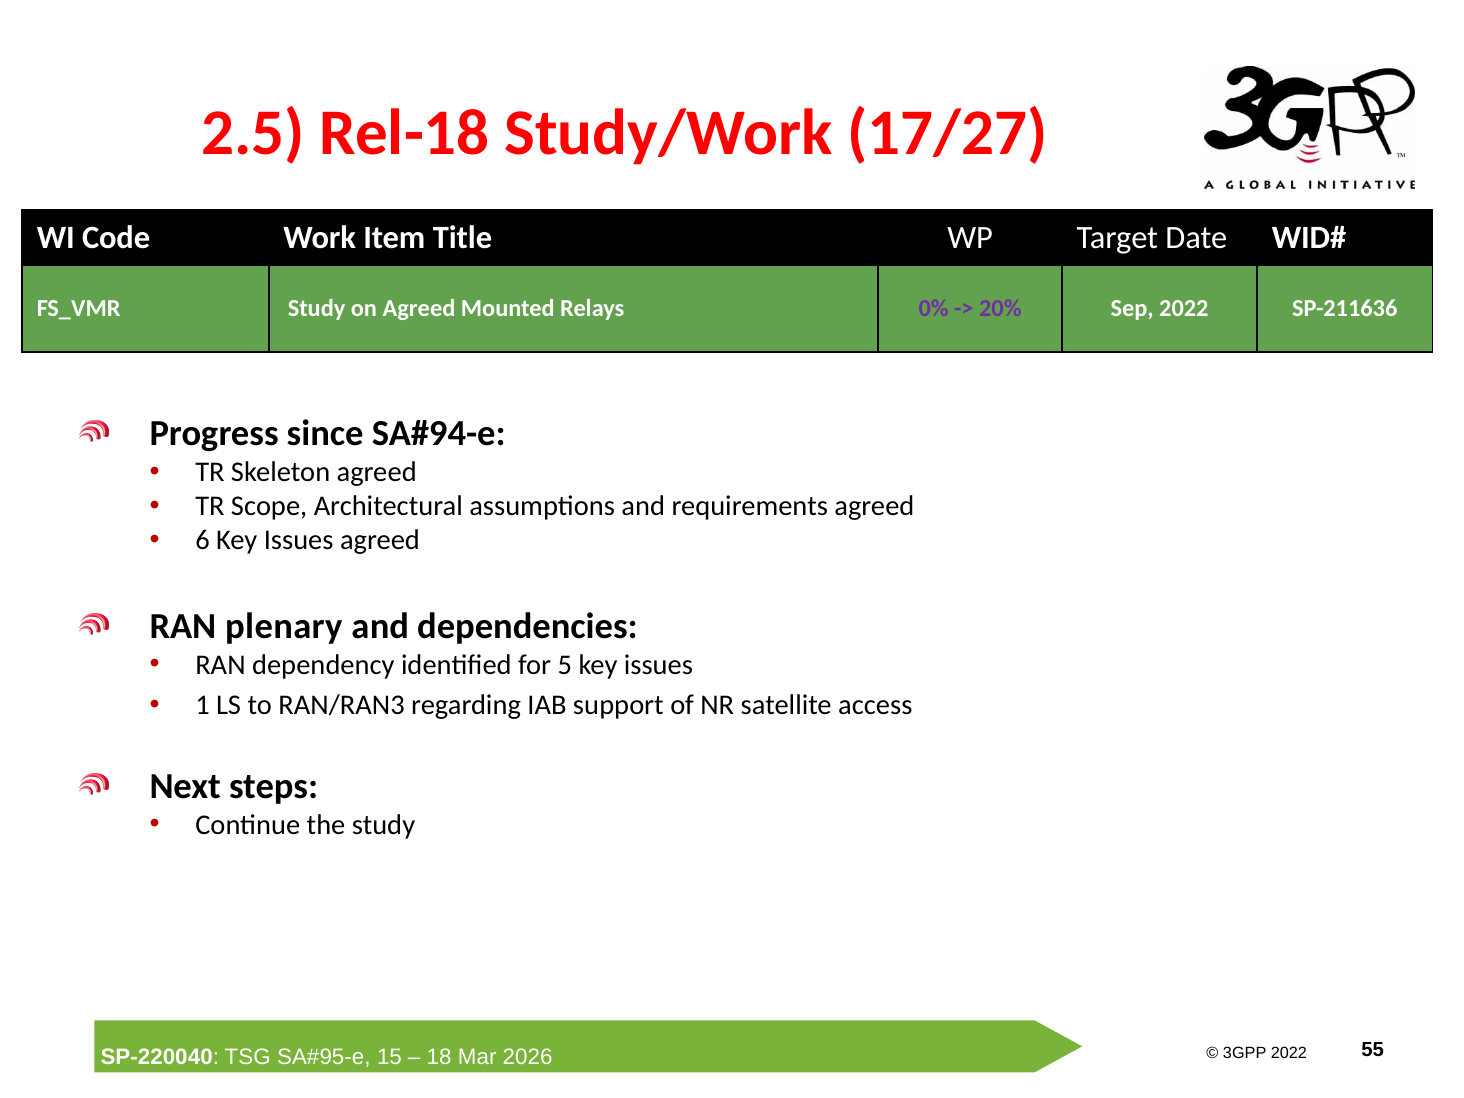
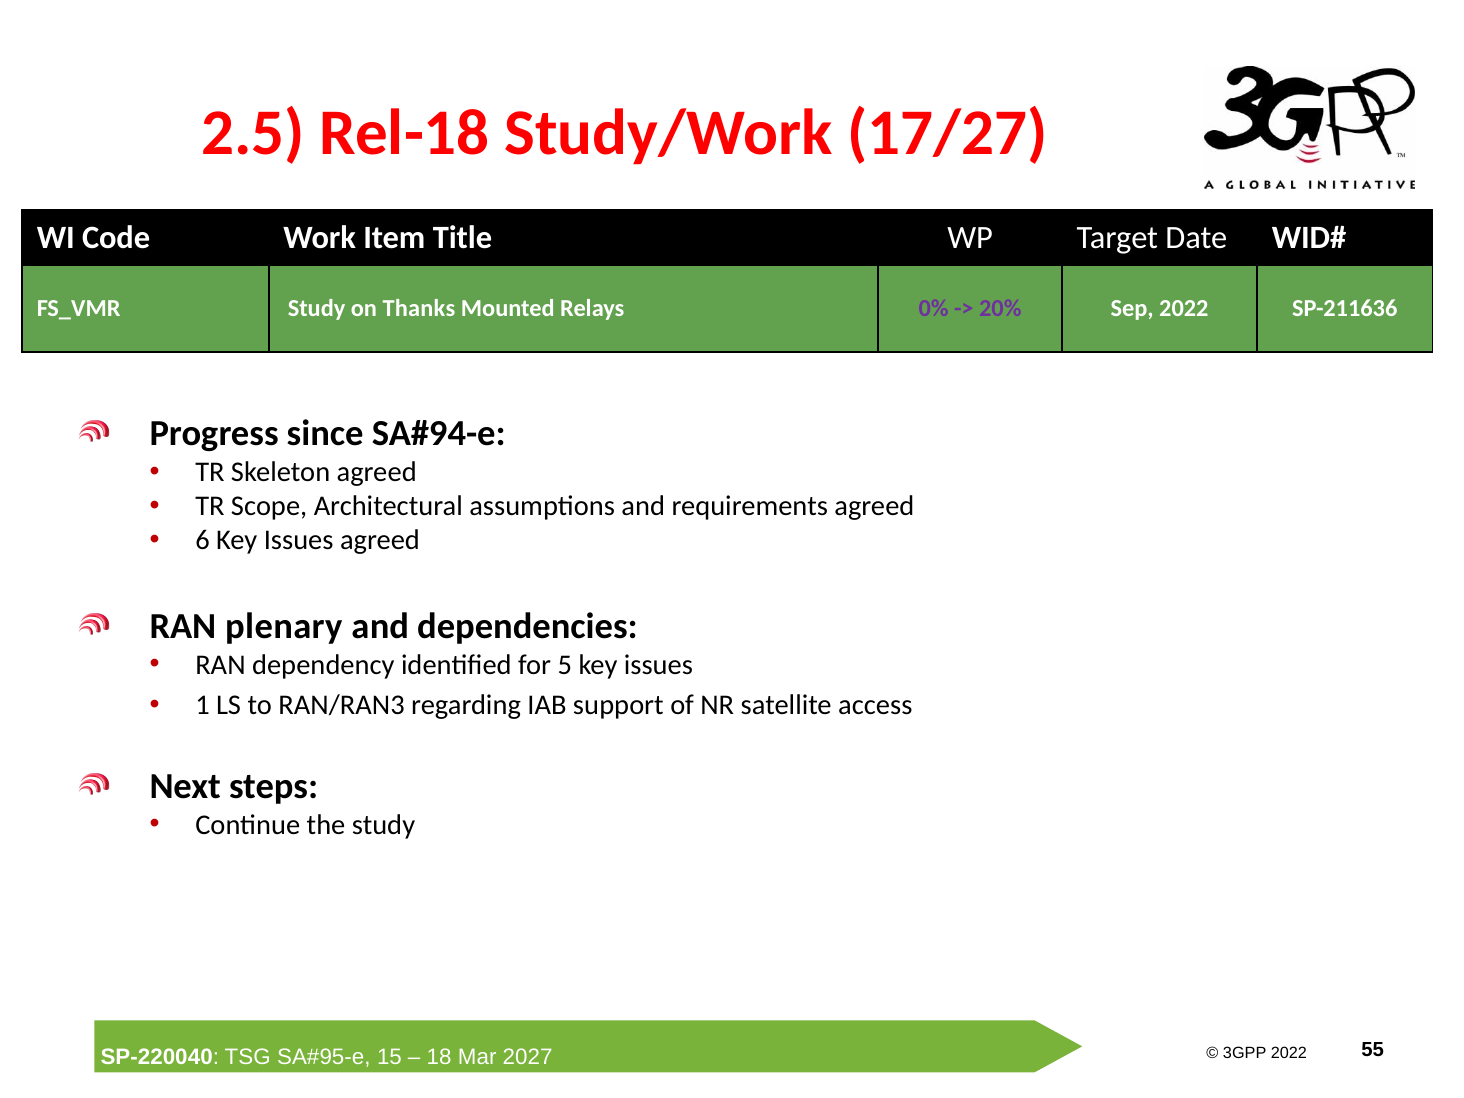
on Agreed: Agreed -> Thanks (419, 308)
2026: 2026 -> 2027 (528, 1057)
